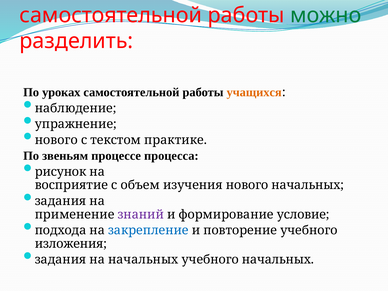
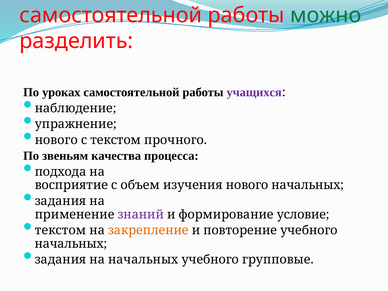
учащихся colour: orange -> purple (254, 92)
практике: практике -> прочного (176, 140)
процессе: процессе -> качества (116, 156)
рисунок: рисунок -> подхода (61, 172)
подхода: подхода -> текстом (60, 230)
закрепление colour: blue -> orange (148, 230)
изложения: изложения -> начальных (71, 244)
учебного начальных: начальных -> групповые (278, 260)
